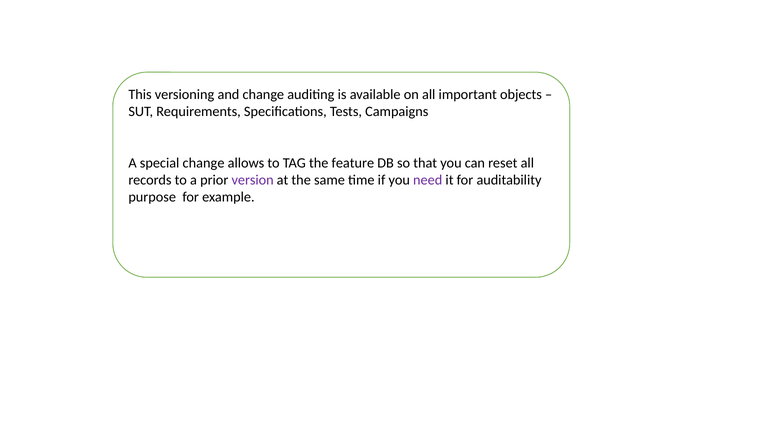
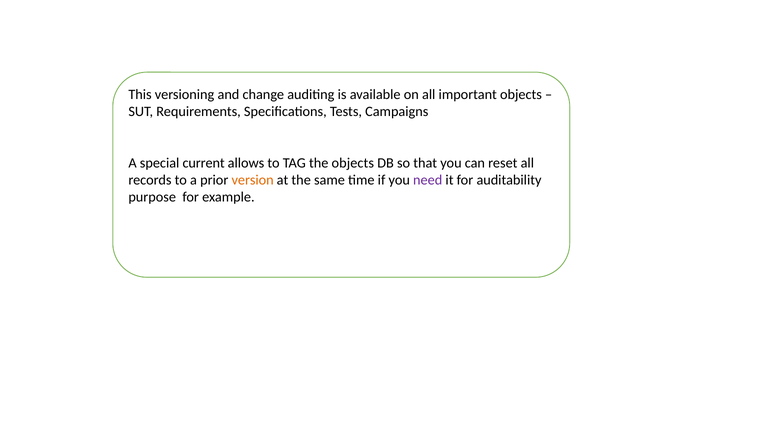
special change: change -> current (204, 163)
the feature: feature -> objects (353, 163)
version colour: purple -> orange (253, 180)
